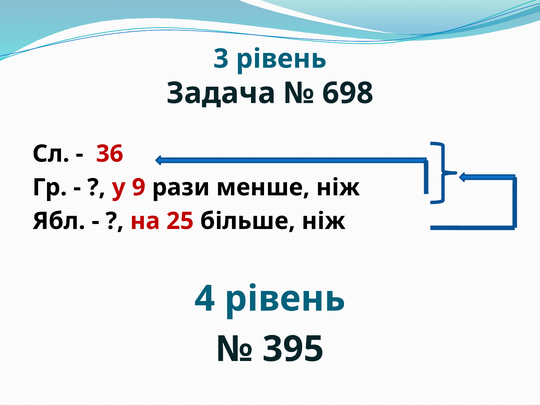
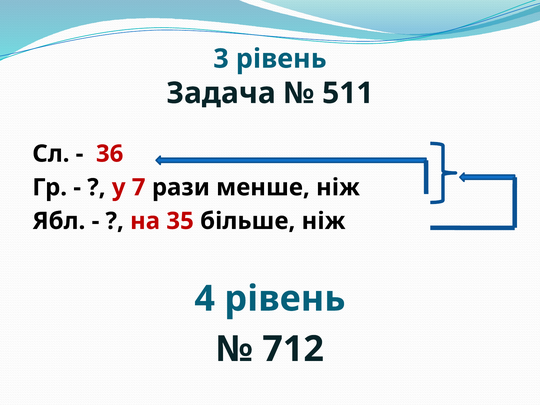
698: 698 -> 511 (348, 93)
9: 9 -> 7 (139, 187)
25: 25 -> 35 (180, 221)
395: 395 -> 712 (293, 349)
